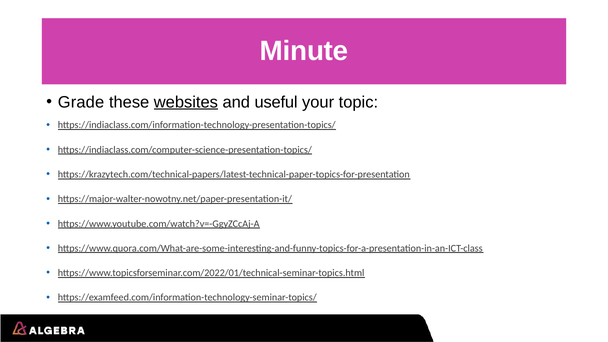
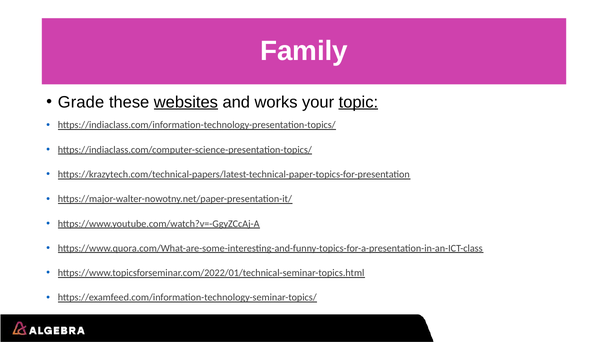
Minute: Minute -> Family (304, 51)
useful: useful -> works (276, 102)
topic underline: none -> present (358, 102)
